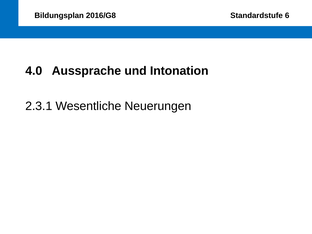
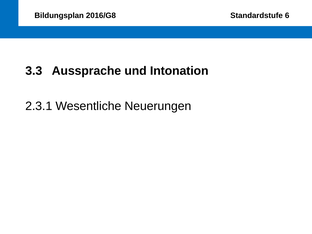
4.0: 4.0 -> 3.3 (34, 71)
